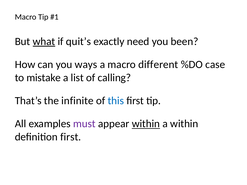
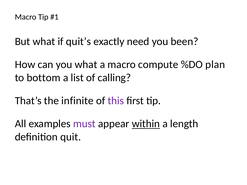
what underline: present -> none (44, 42)
you ways: ways -> what (86, 65)
different: different -> compute (158, 65)
case: case -> plan (215, 65)
mistake: mistake -> bottom (44, 78)
this colour: blue -> purple (116, 101)
a within: within -> length (184, 124)
definition first: first -> quit (71, 137)
